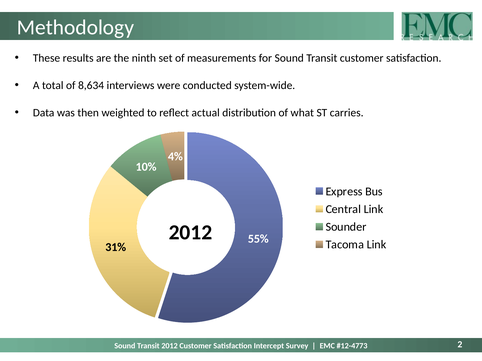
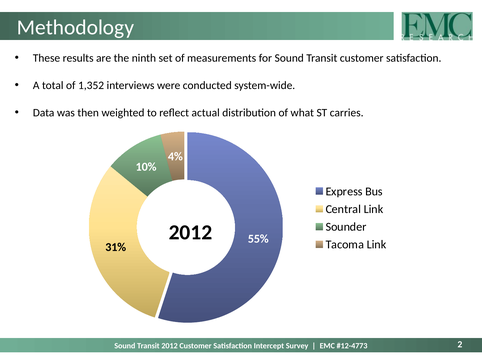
8,634: 8,634 -> 1,352 (91, 86)
